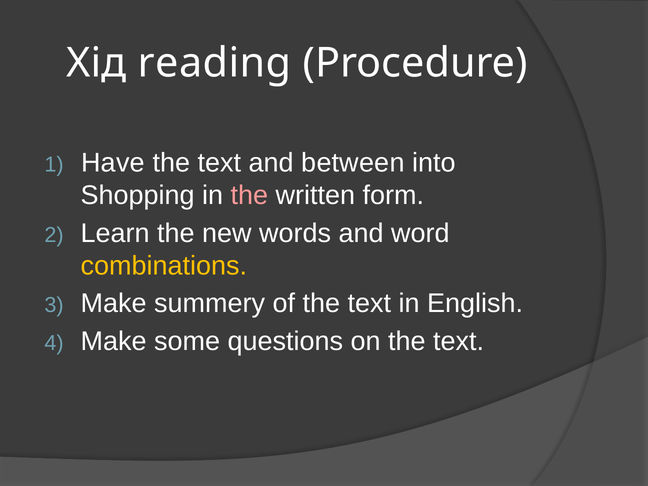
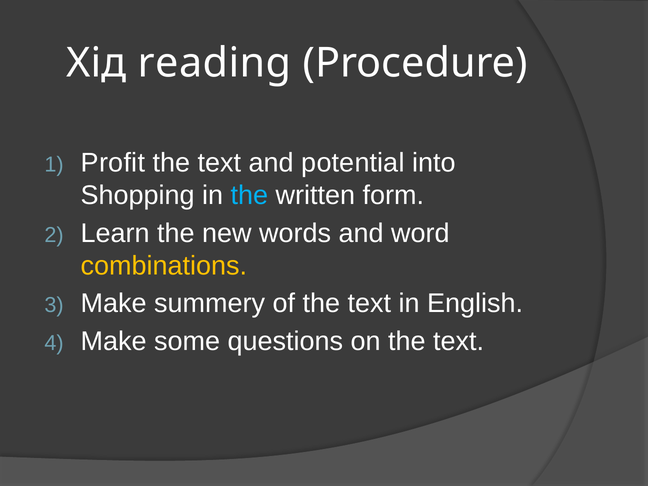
Have: Have -> Profit (113, 163)
between: between -> potential (353, 163)
the colour: pink -> light blue (250, 195)
